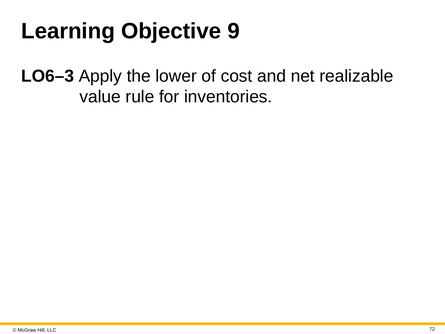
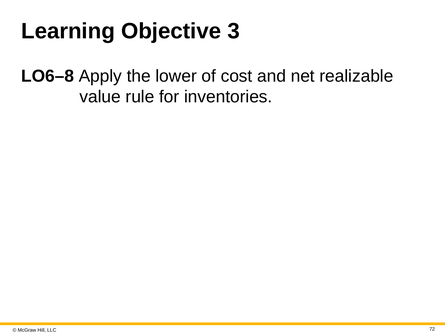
9: 9 -> 3 (234, 31)
O6–3: O6–3 -> O6–8 (53, 76)
